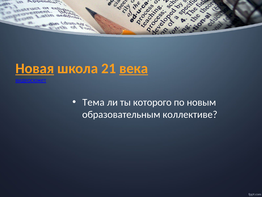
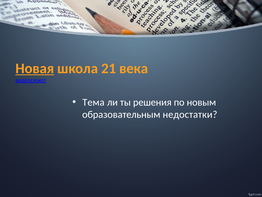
века underline: present -> none (134, 68)
которого: которого -> решения (152, 102)
коллективе: коллективе -> недостатки (190, 114)
